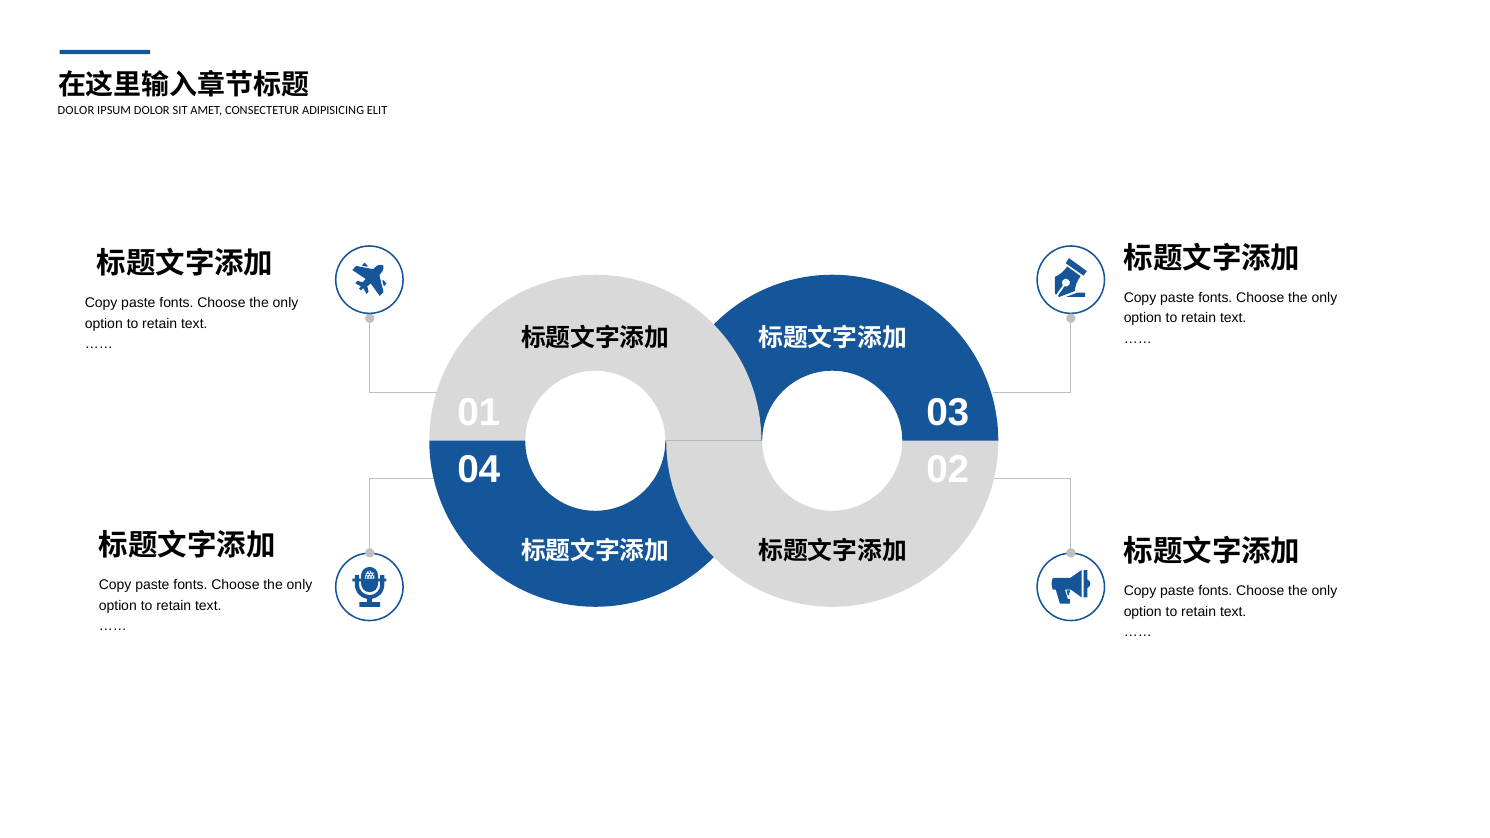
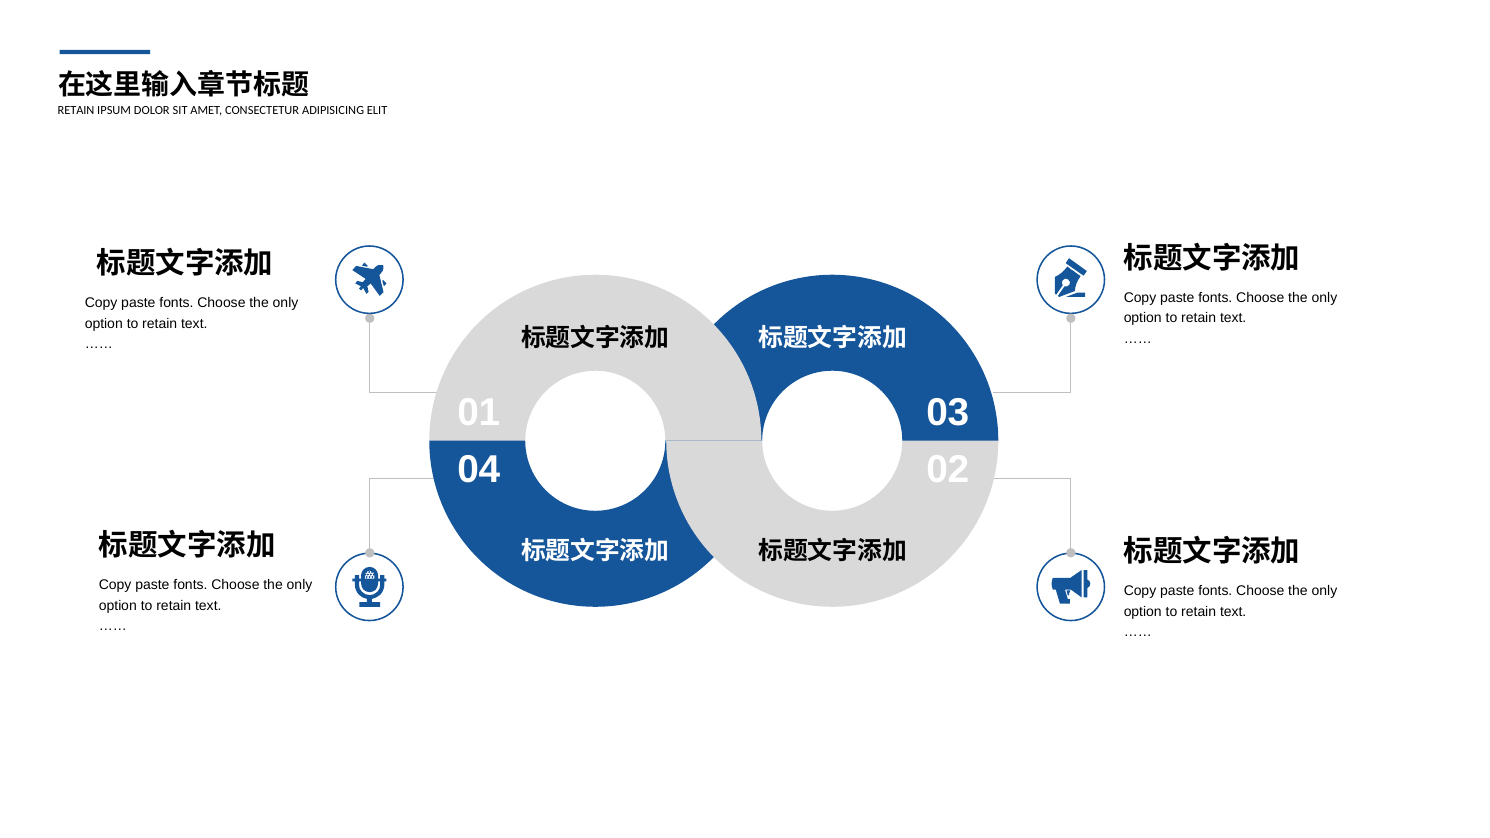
DOLOR: DOLOR -> RETAIN (76, 110)
